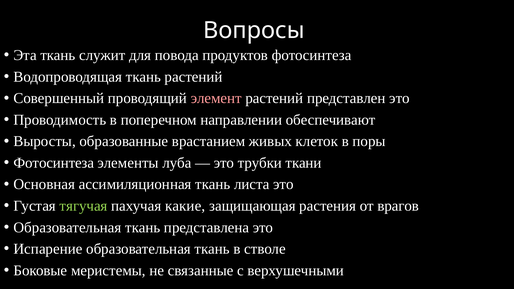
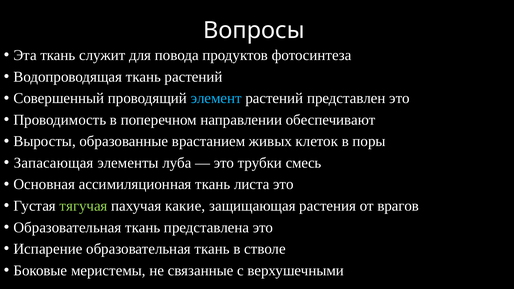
элемент colour: pink -> light blue (216, 98)
Фотосинтеза: Фотосинтеза -> Запасающая (54, 163)
ткани: ткани -> смесь (304, 163)
